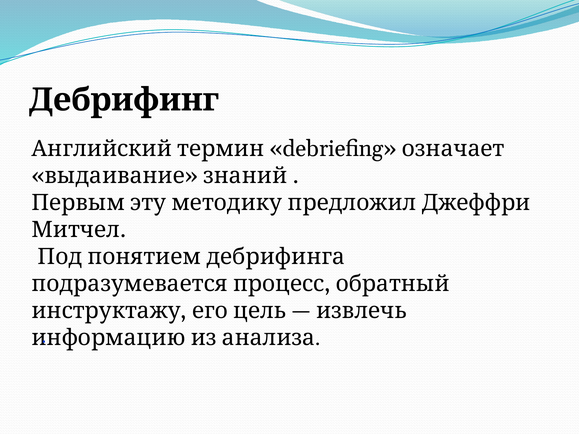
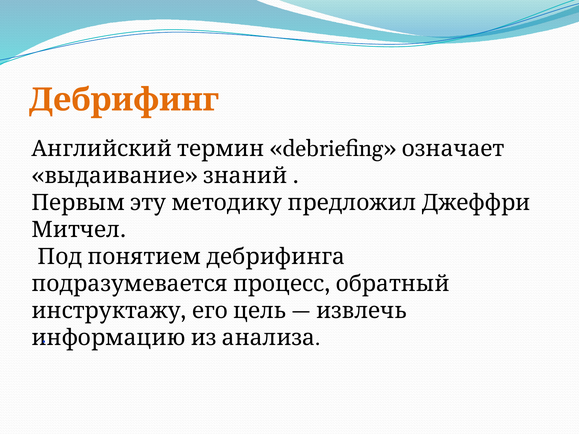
Дебрифинг colour: black -> orange (124, 100)
